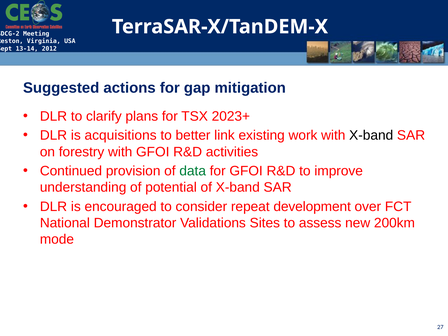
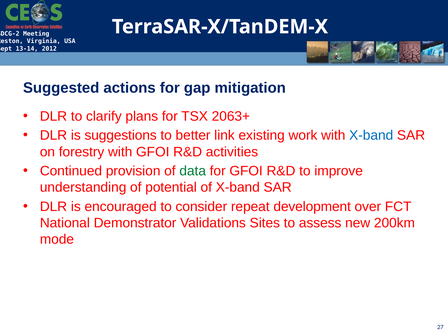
2023+: 2023+ -> 2063+ (231, 116)
acquisitions: acquisitions -> suggestions (121, 135)
X-band colour: black -> blue (371, 135)
